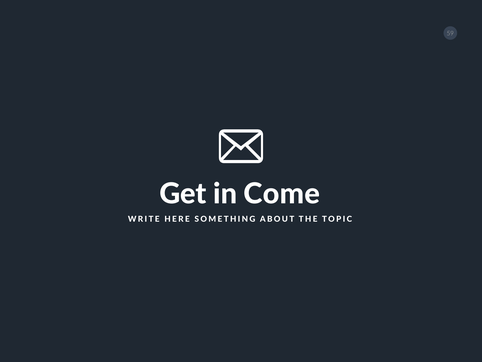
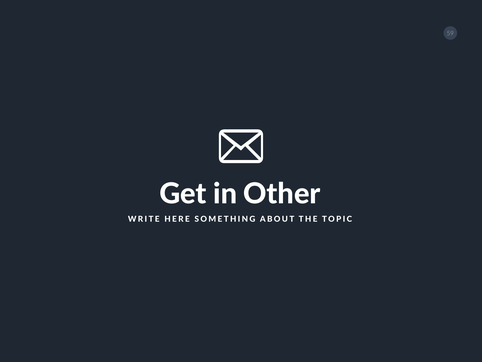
Come: Come -> Other (282, 194)
